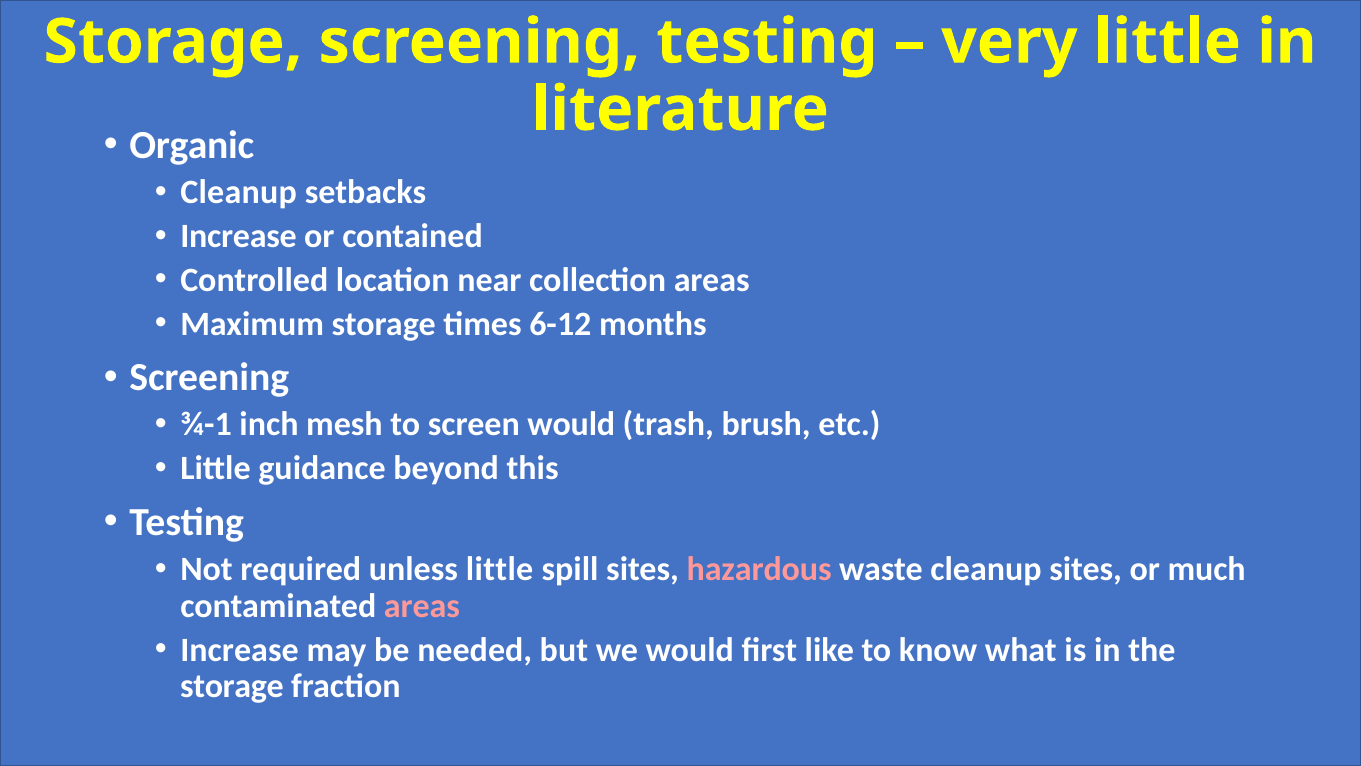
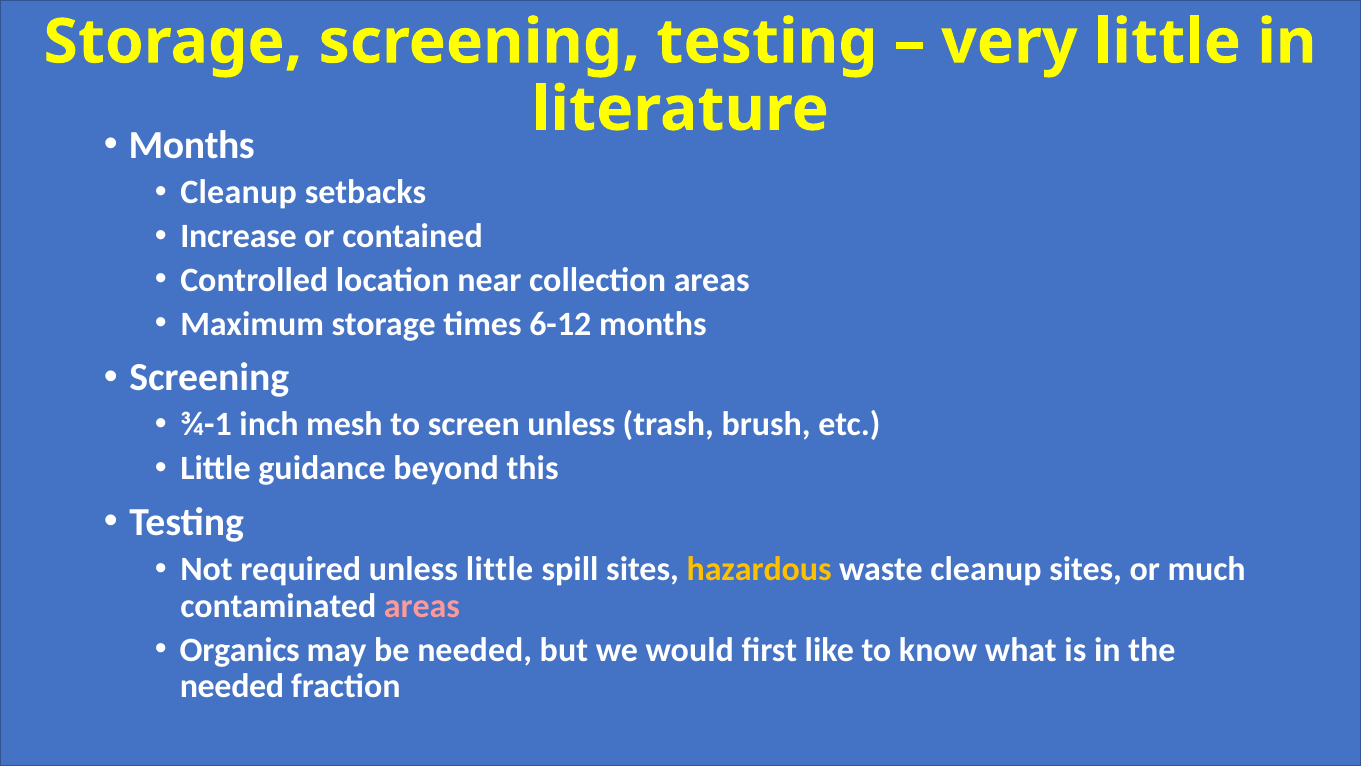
Organic: Organic -> Months (192, 145)
screen would: would -> unless (571, 424)
hazardous colour: pink -> yellow (759, 569)
Increase: Increase -> Organics (240, 650)
storage: storage -> needed (232, 686)
